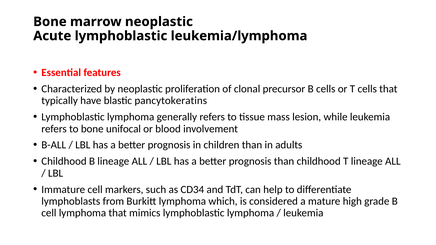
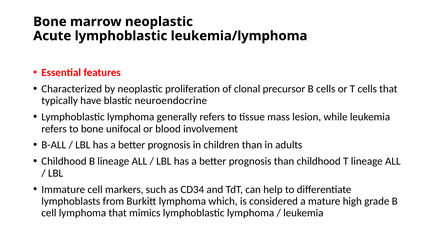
pancytokeratins: pancytokeratins -> neuroendocrine (171, 101)
